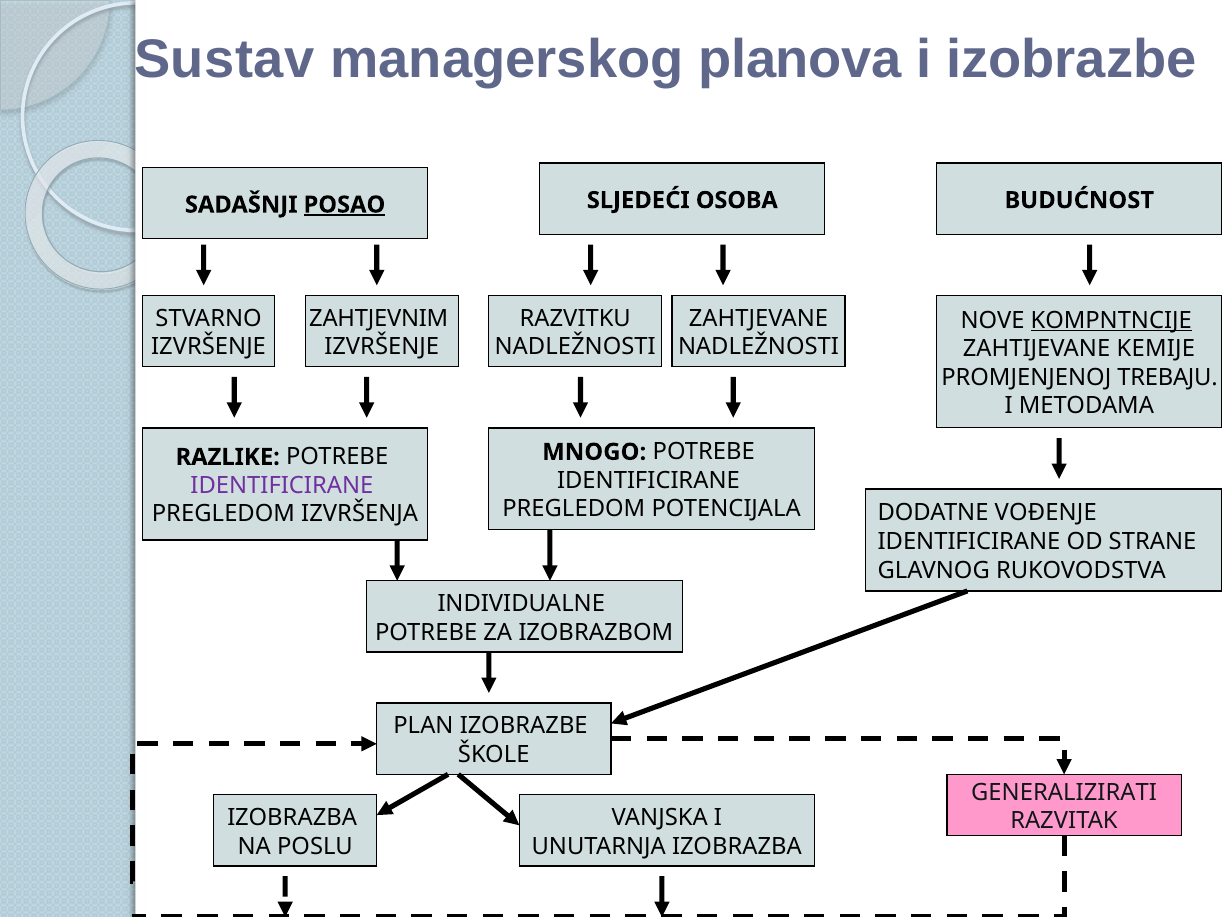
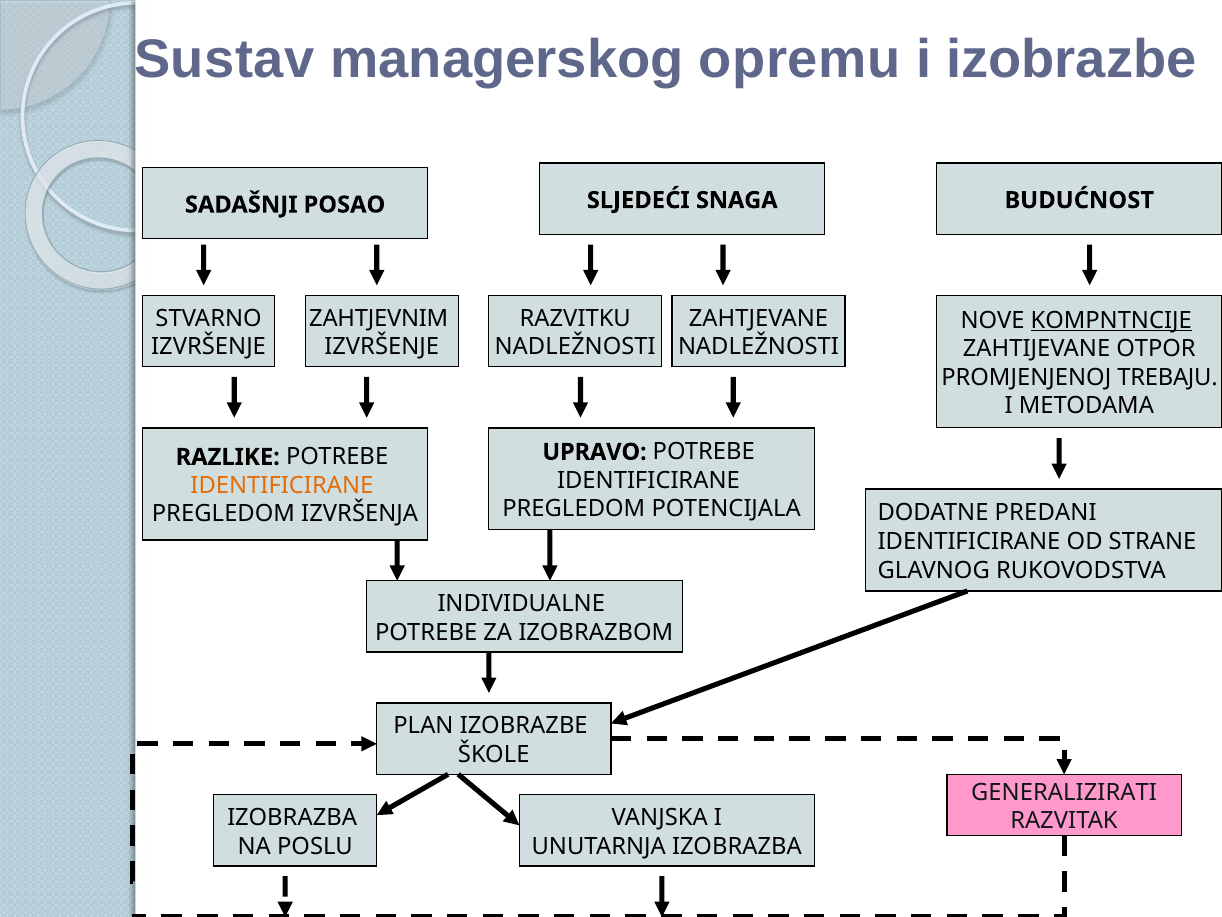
planova: planova -> opremu (800, 60)
POSAO underline: present -> none (344, 205)
OSOBA: OSOBA -> SNAGA (737, 200)
KEMIJE: KEMIJE -> OTPOR (1156, 349)
MNOGO: MNOGO -> UPRAVO (594, 452)
IDENTIFICIRANE colour: purple -> orange (282, 485)
VOĐENJE: VOĐENJE -> PREDANI (1046, 513)
